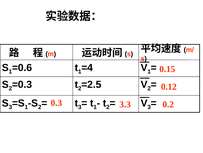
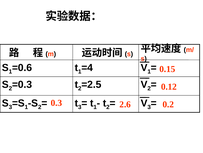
3.3: 3.3 -> 2.6 (125, 104)
